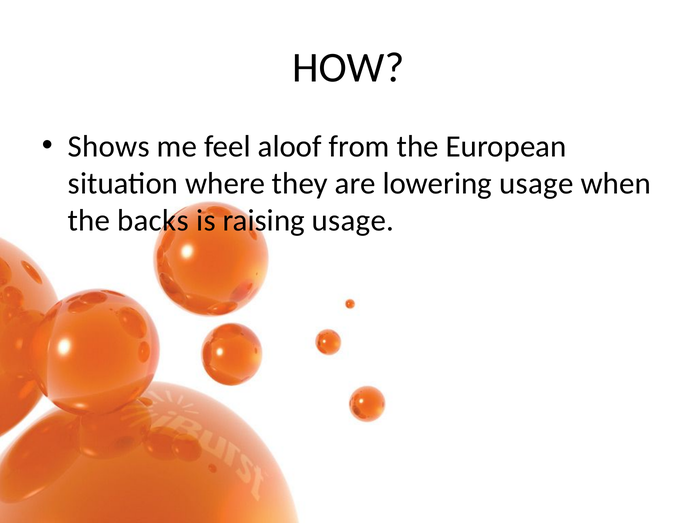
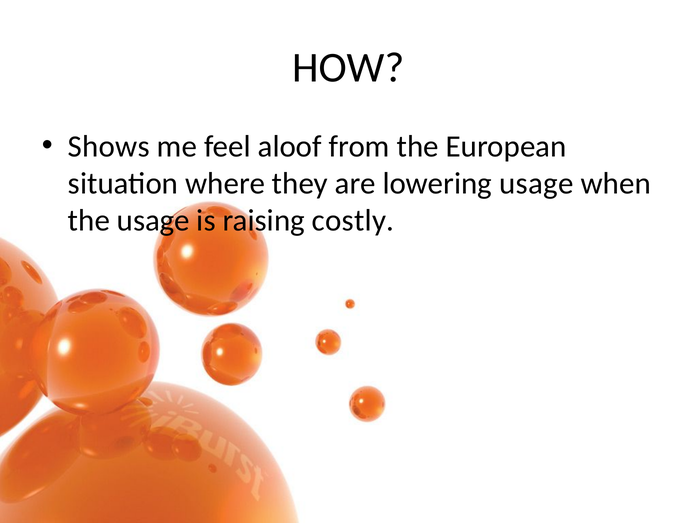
the backs: backs -> usage (153, 221)
raising usage: usage -> costly (353, 221)
